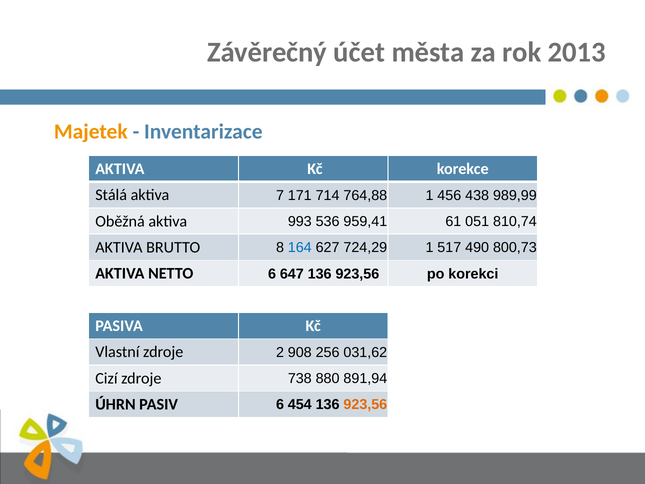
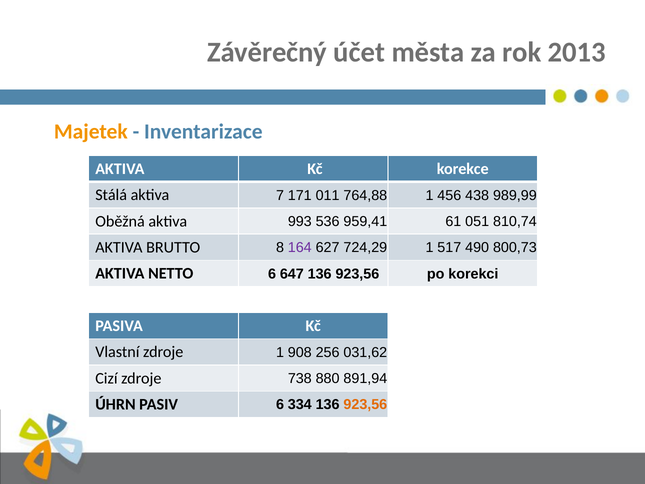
714: 714 -> 011 (328, 195)
164 colour: blue -> purple (300, 248)
zdroje 2: 2 -> 1 (280, 352)
454: 454 -> 334 (300, 405)
